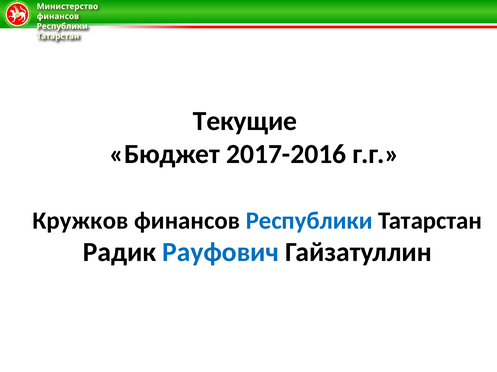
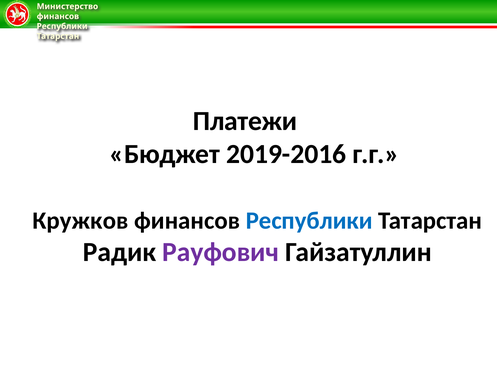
Текущие: Текущие -> Платежи (245, 121)
2017-2016: 2017-2016 -> 2019-2016 (286, 154)
Рауфович colour: blue -> purple (221, 253)
